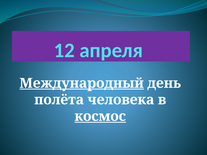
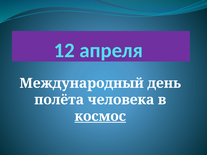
Международный underline: present -> none (82, 83)
